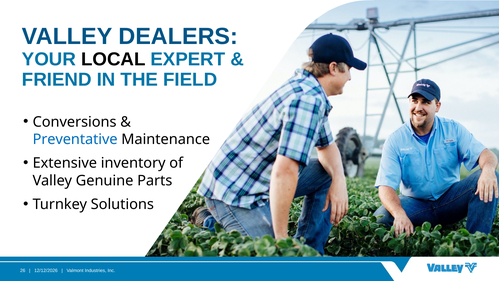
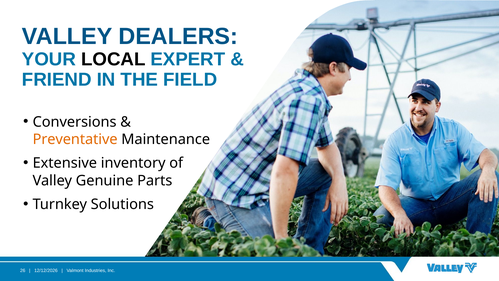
Preventative colour: blue -> orange (75, 139)
